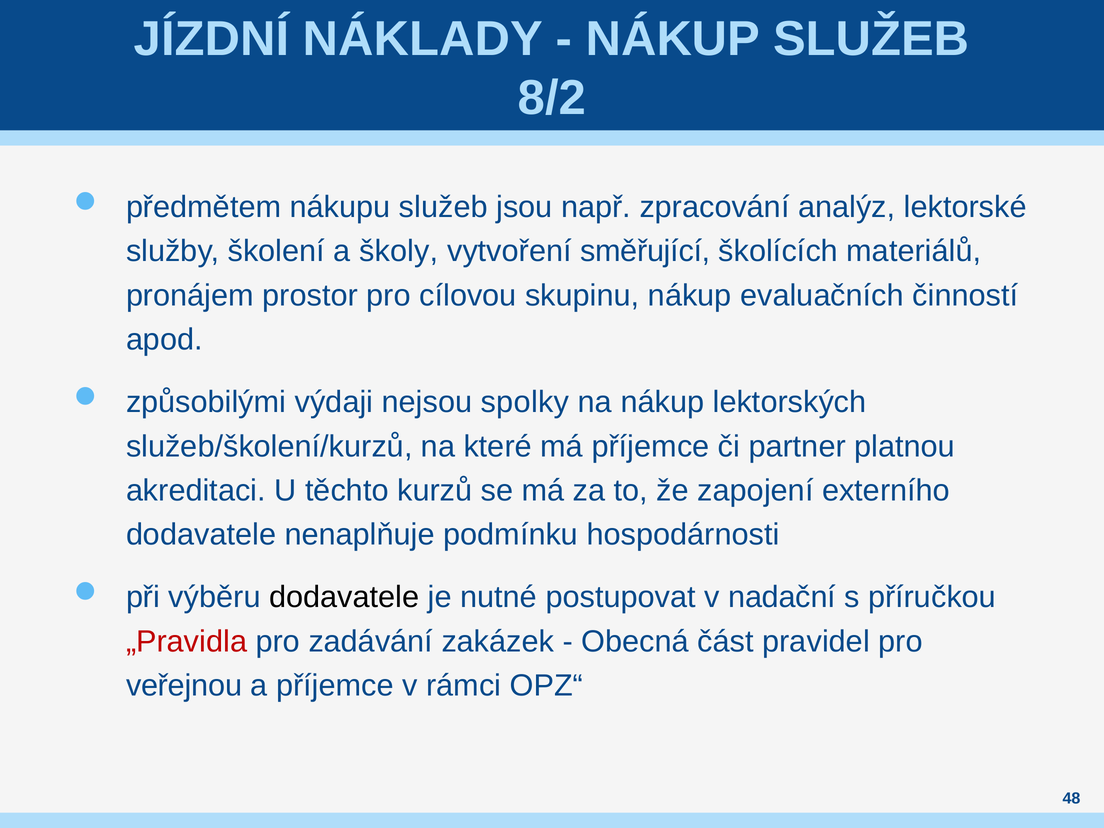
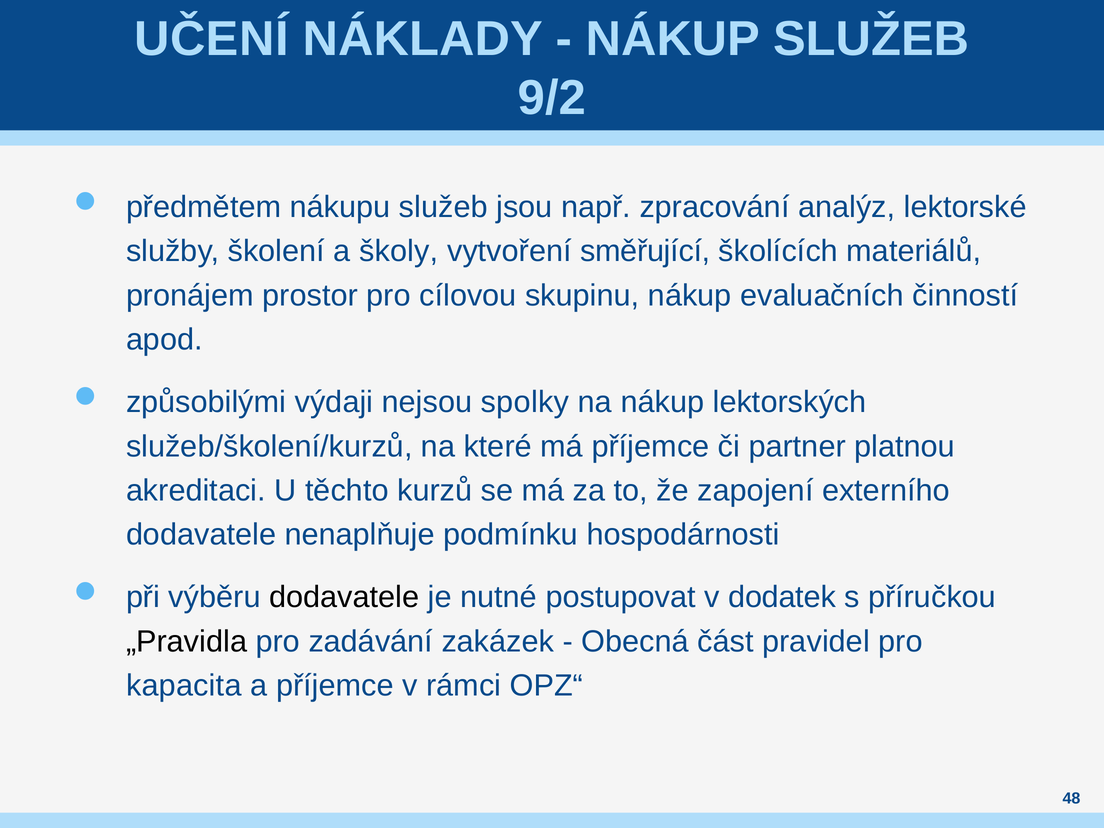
JÍZDNÍ: JÍZDNÍ -> UČENÍ (211, 39)
8/2: 8/2 -> 9/2 (552, 98)
nadační: nadační -> dodatek (782, 597)
„Pravidla colour: red -> black (187, 641)
veřejnou: veřejnou -> kapacita (184, 686)
